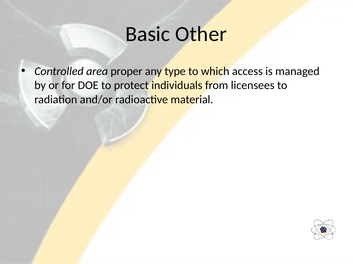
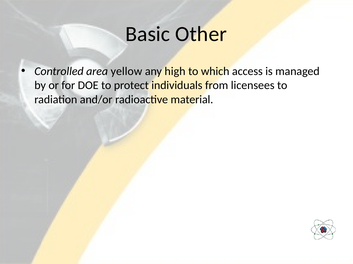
proper: proper -> yellow (126, 71)
type: type -> high (175, 71)
